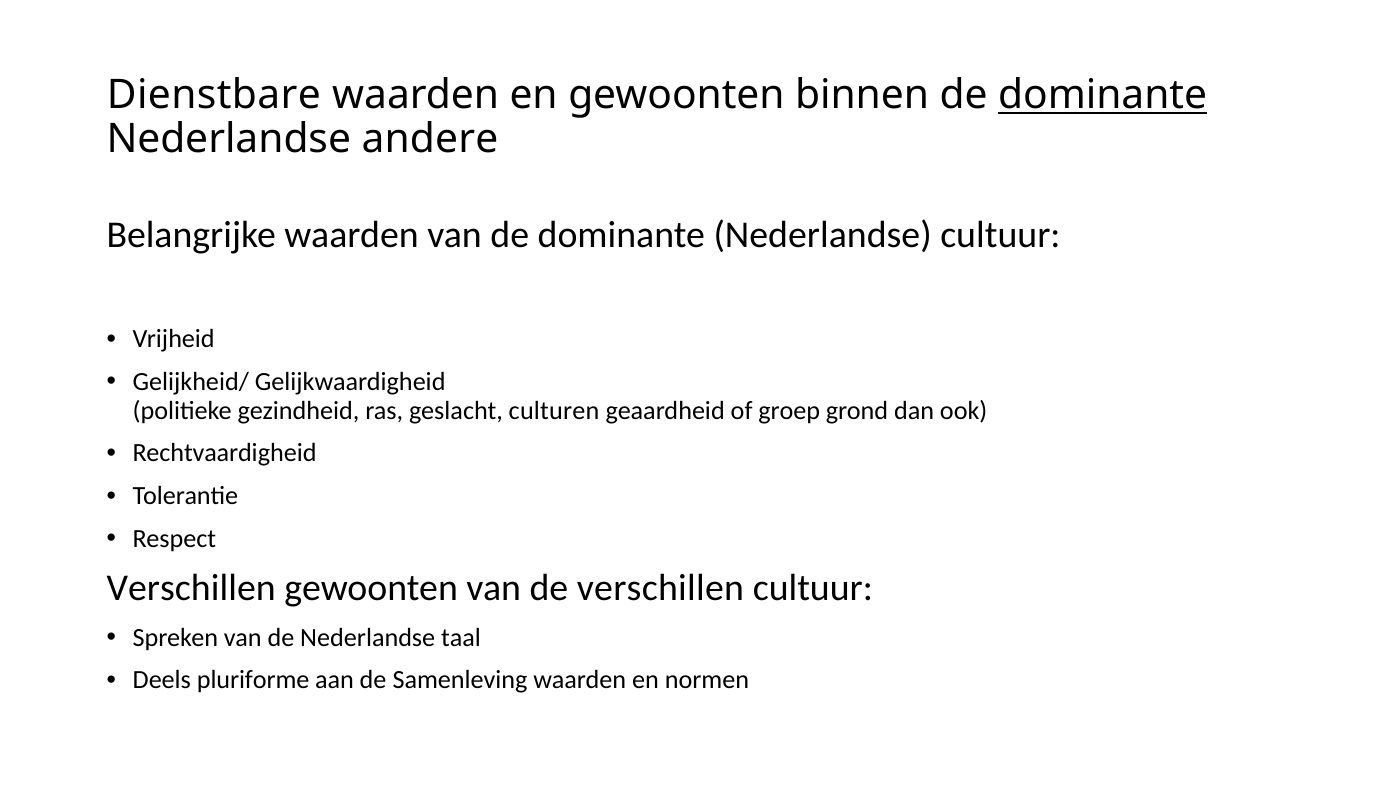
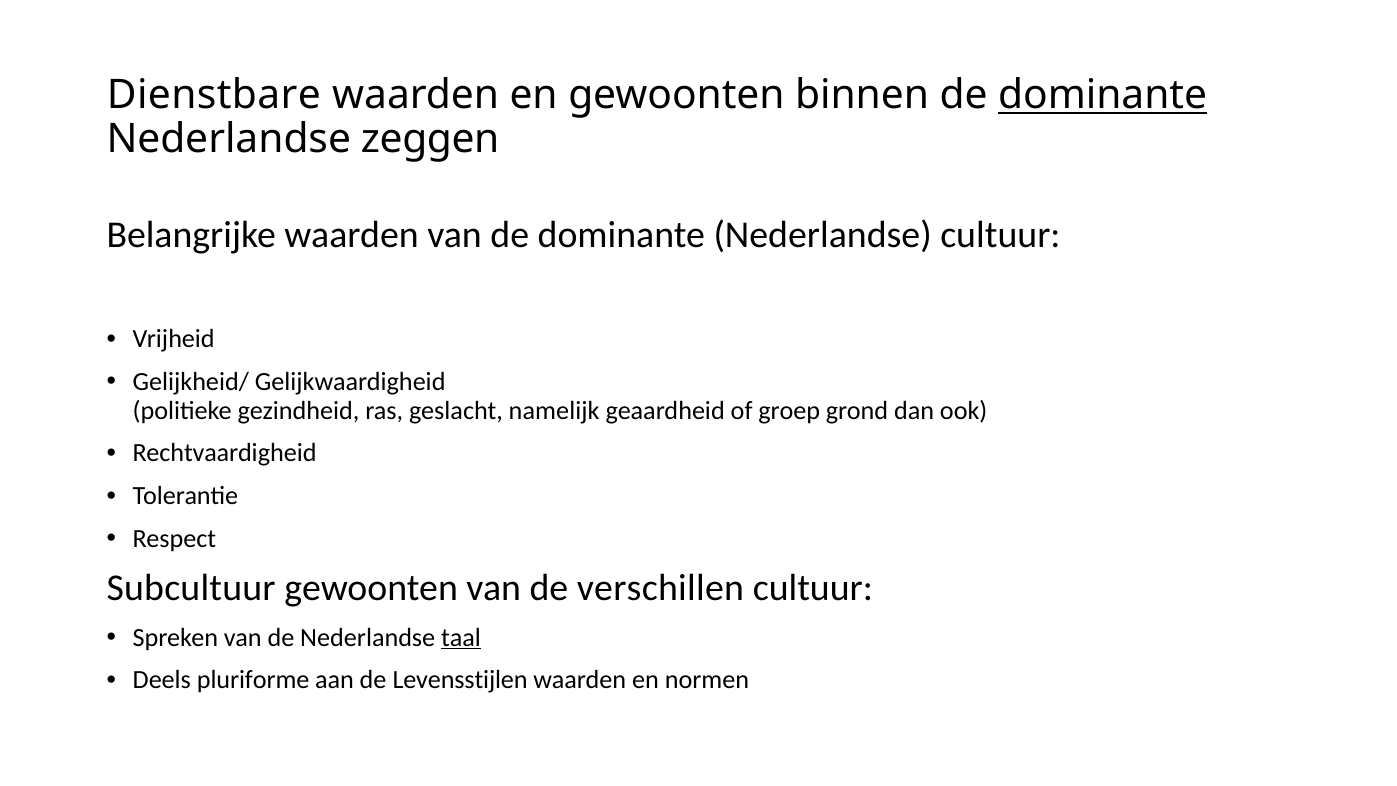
andere: andere -> zeggen (430, 139)
culturen: culturen -> namelijk (554, 410)
Verschillen: Verschillen -> Subcultuur (191, 588)
taal underline: none -> present (461, 637)
Samenleving: Samenleving -> Levensstijlen (460, 680)
